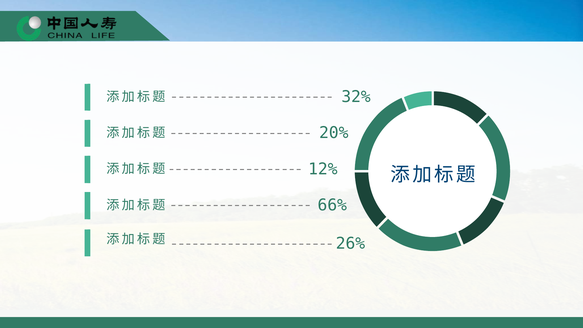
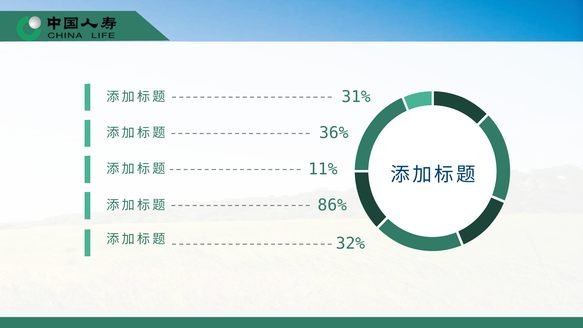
32%: 32% -> 31% (356, 97)
20%: 20% -> 36% (334, 133)
12%: 12% -> 11% (323, 169)
66%: 66% -> 86% (332, 205)
26%: 26% -> 32% (350, 244)
